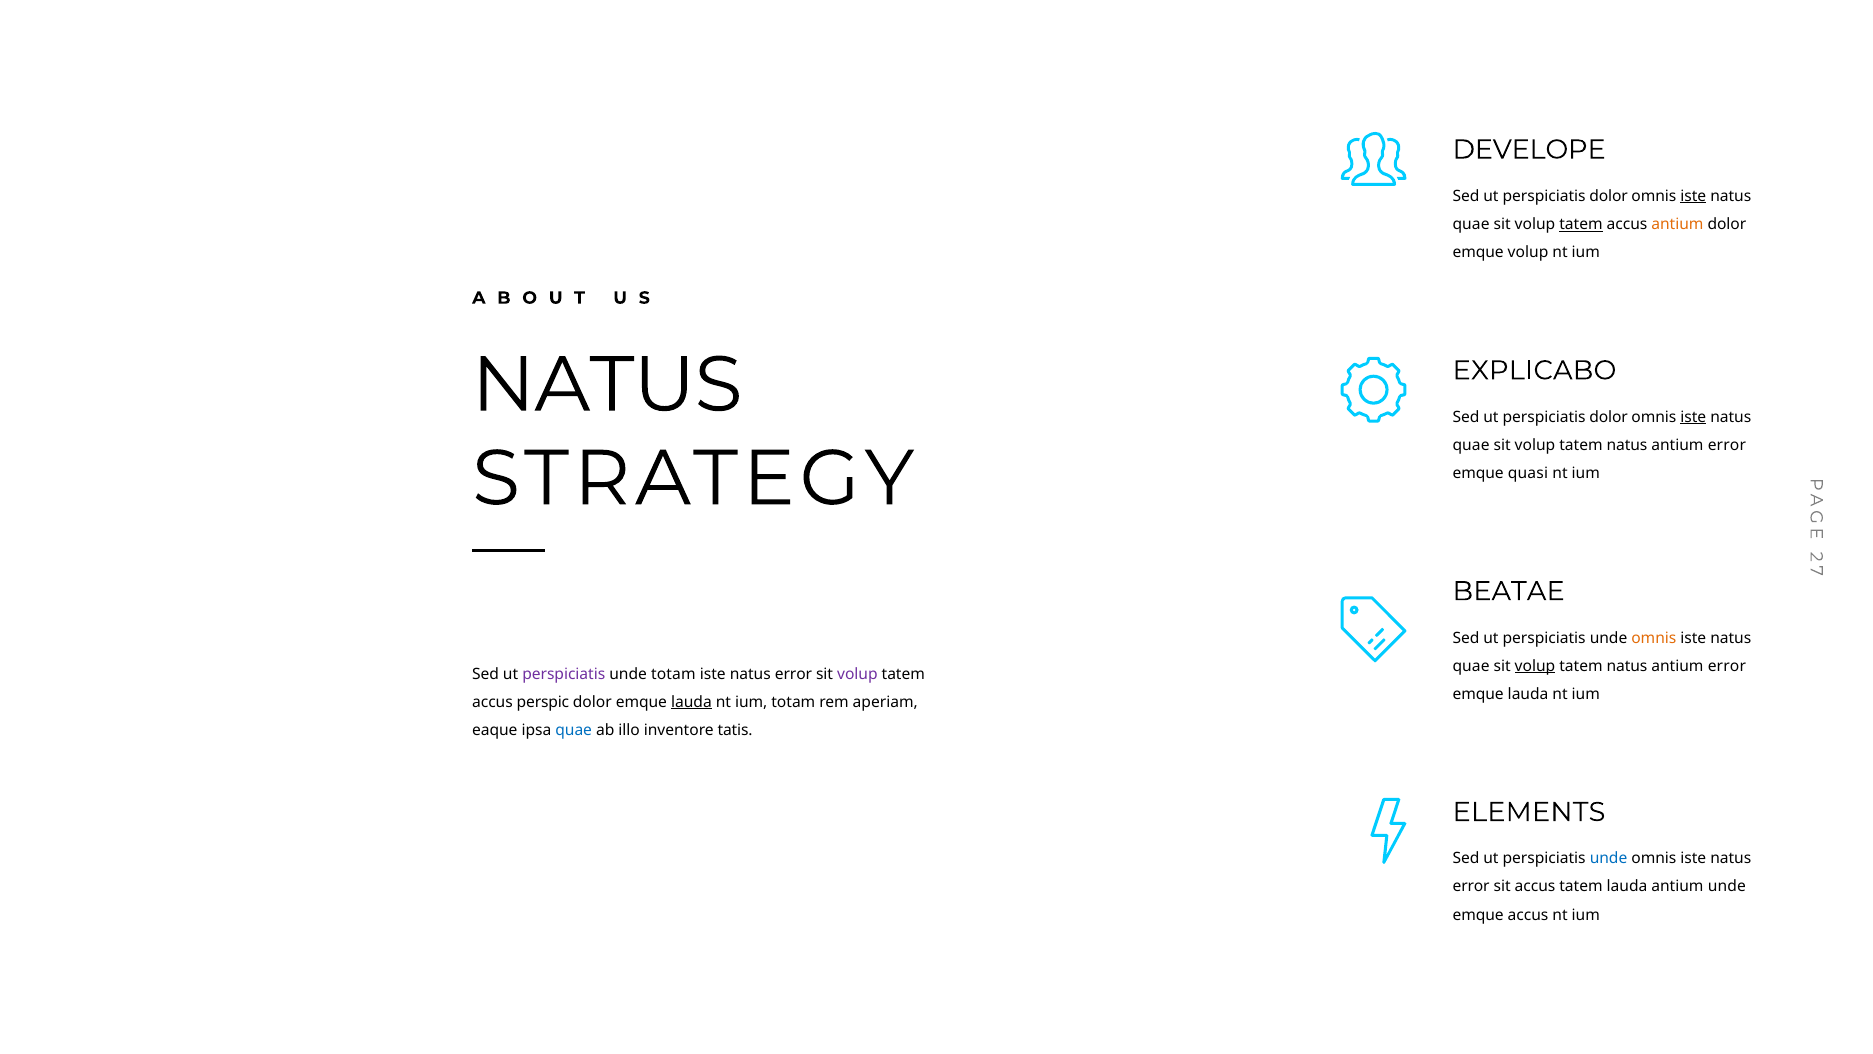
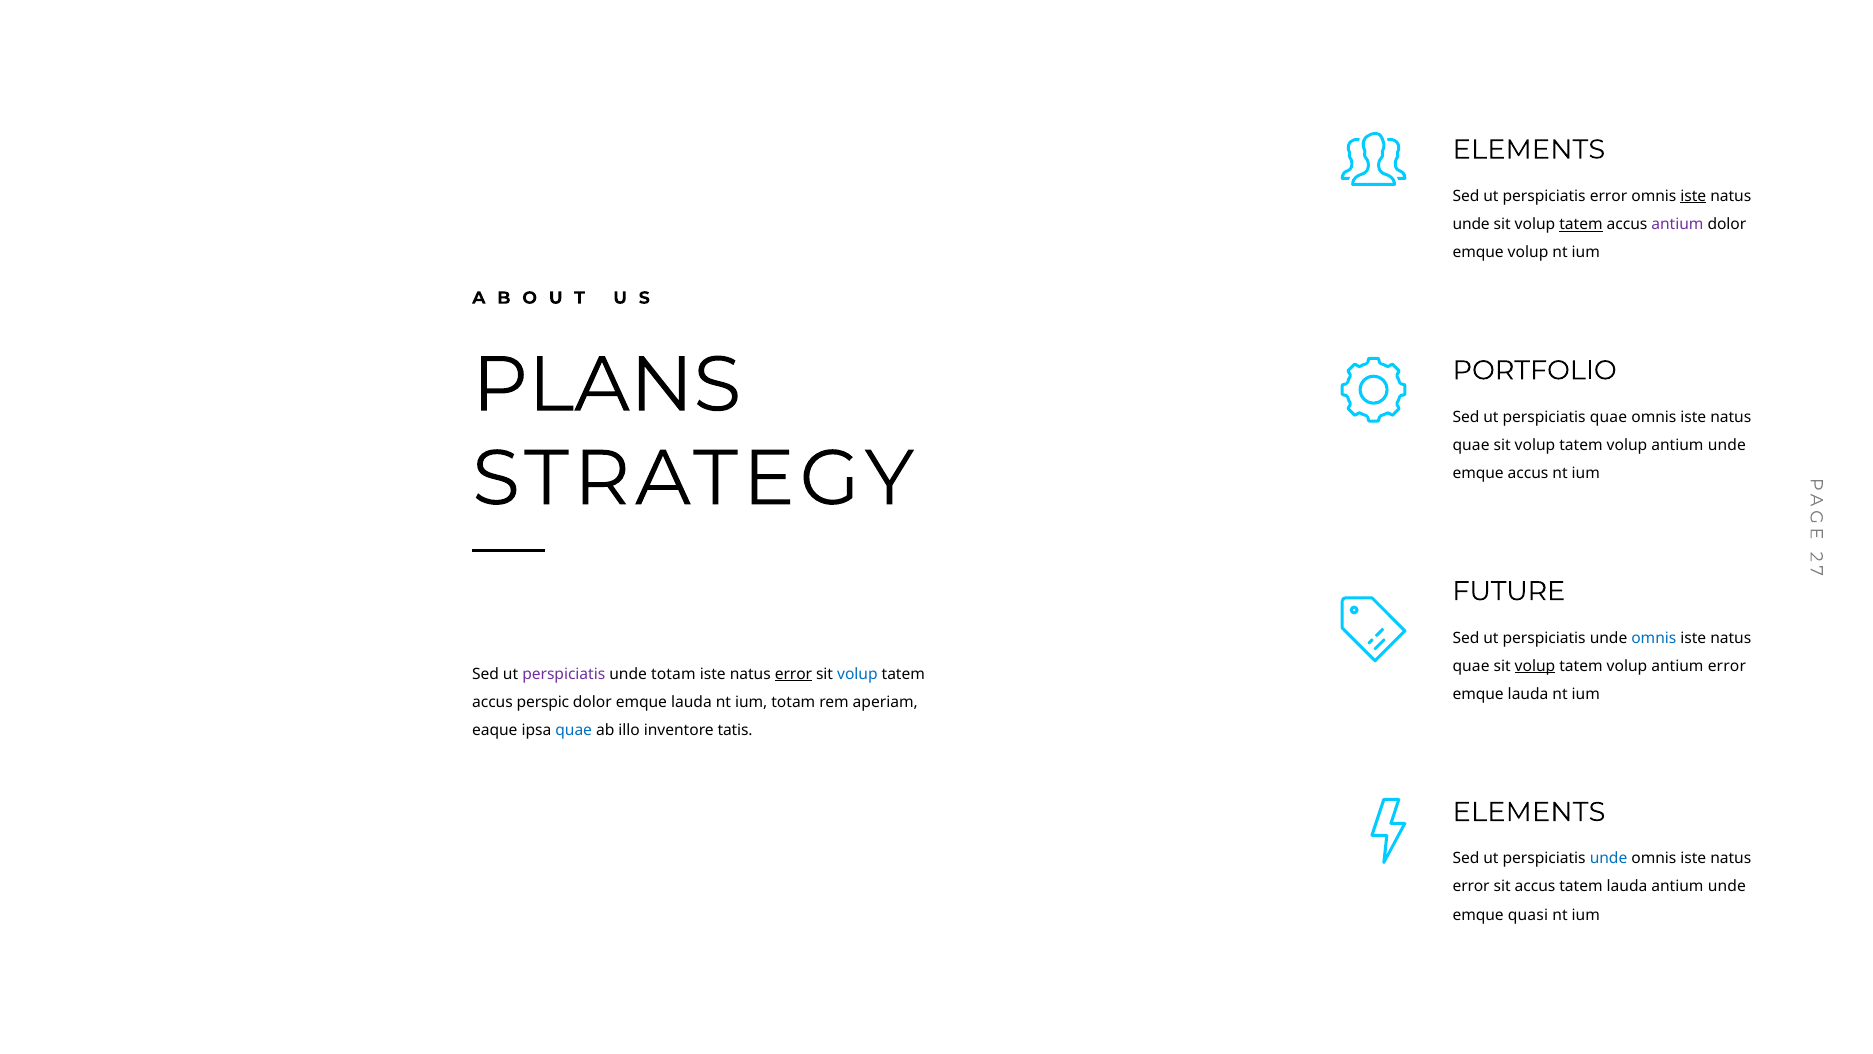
DEVELOPE: DEVELOPE -> ELEMENTS (1529, 149)
dolor: dolor -> error (1609, 196)
quae: quae -> unde (1471, 224)
antium colour: orange -> purple (1677, 224)
EXPLICABO: EXPLICABO -> PORTFOLIO (1535, 370)
NATUS: NATUS -> PLANS (607, 385)
dolor: dolor -> quae (1608, 417)
iste underline: present -> none (1693, 417)
natus: natus -> volup (1627, 445)
error: error -> unde (1727, 445)
emque quasi: quasi -> accus (1528, 473)
BEATAE: BEATAE -> FUTURE (1509, 591)
omnis colour: orange -> blue (1654, 638)
natus: natus -> volup (1627, 666)
error underline: none -> present (793, 674)
volup colour: purple -> blue (857, 674)
lauda underline: present -> none (691, 702)
emque accus: accus -> quasi (1528, 915)
